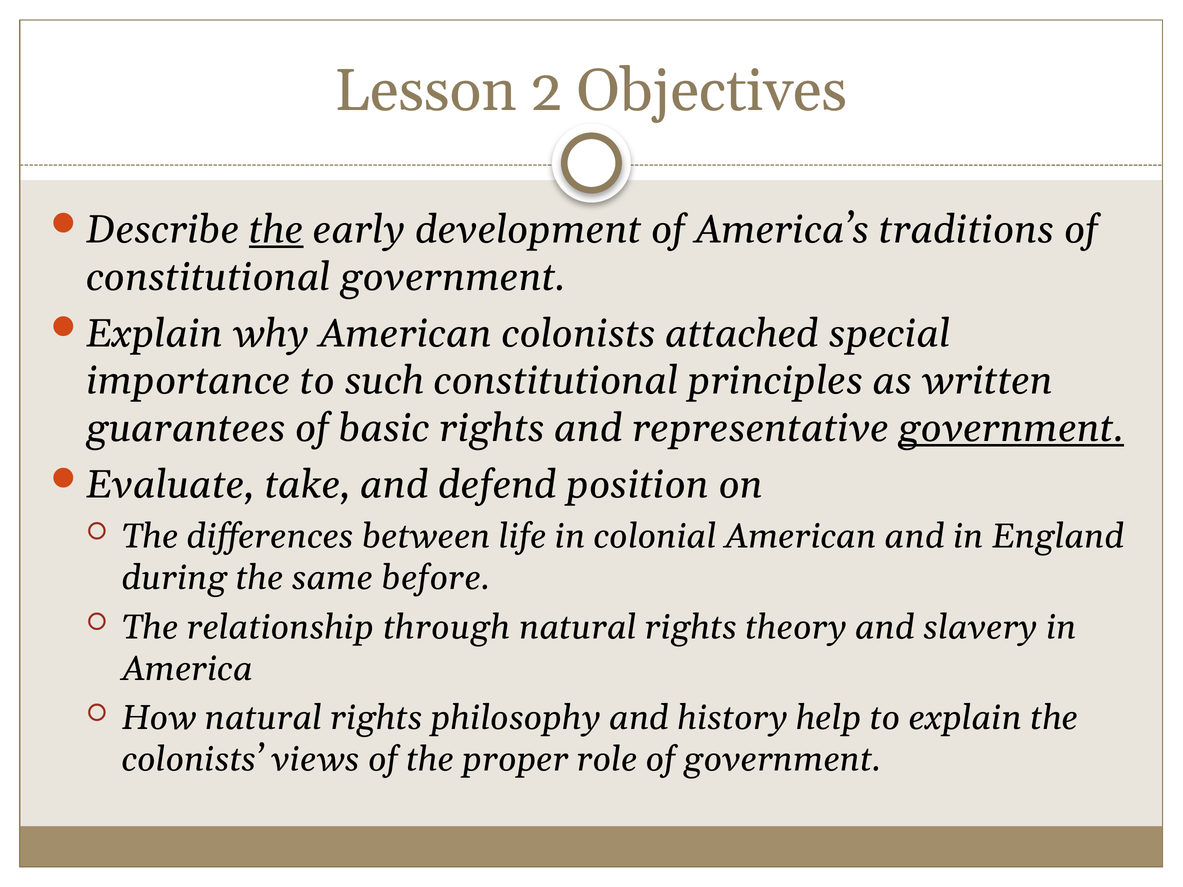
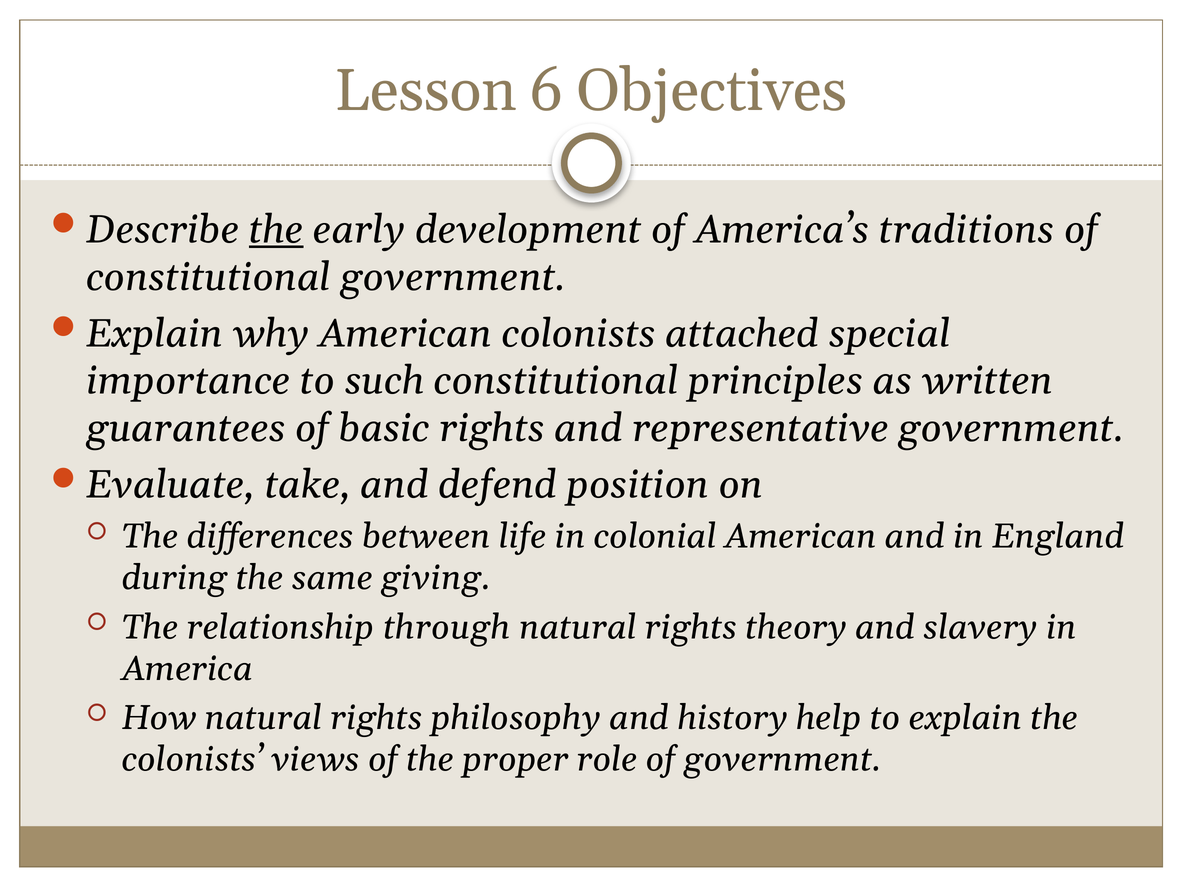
2: 2 -> 6 (547, 91)
government underline: present -> none (1011, 428)
before: before -> giving (436, 578)
